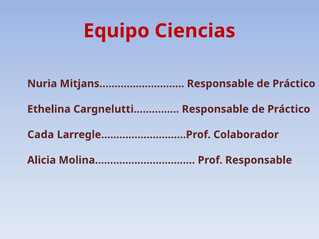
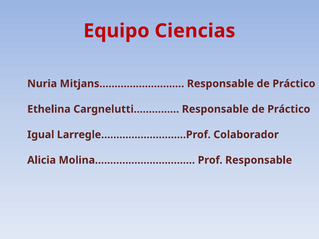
Cada: Cada -> Igual (41, 135)
